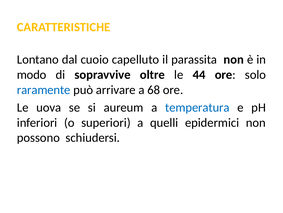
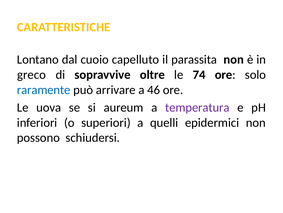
modo: modo -> greco (32, 74)
44: 44 -> 74 (199, 74)
68: 68 -> 46 (154, 90)
temperatura colour: blue -> purple (197, 107)
